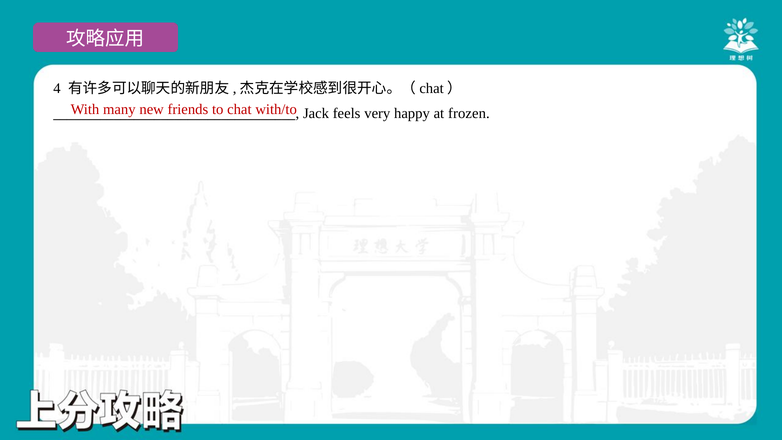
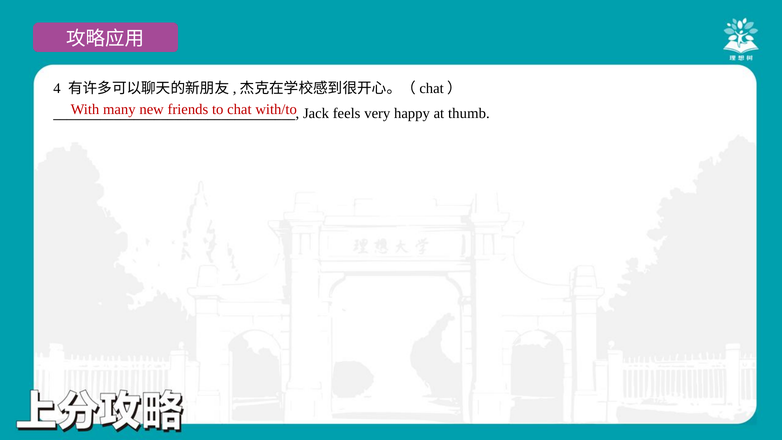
frozen: frozen -> thumb (469, 114)
